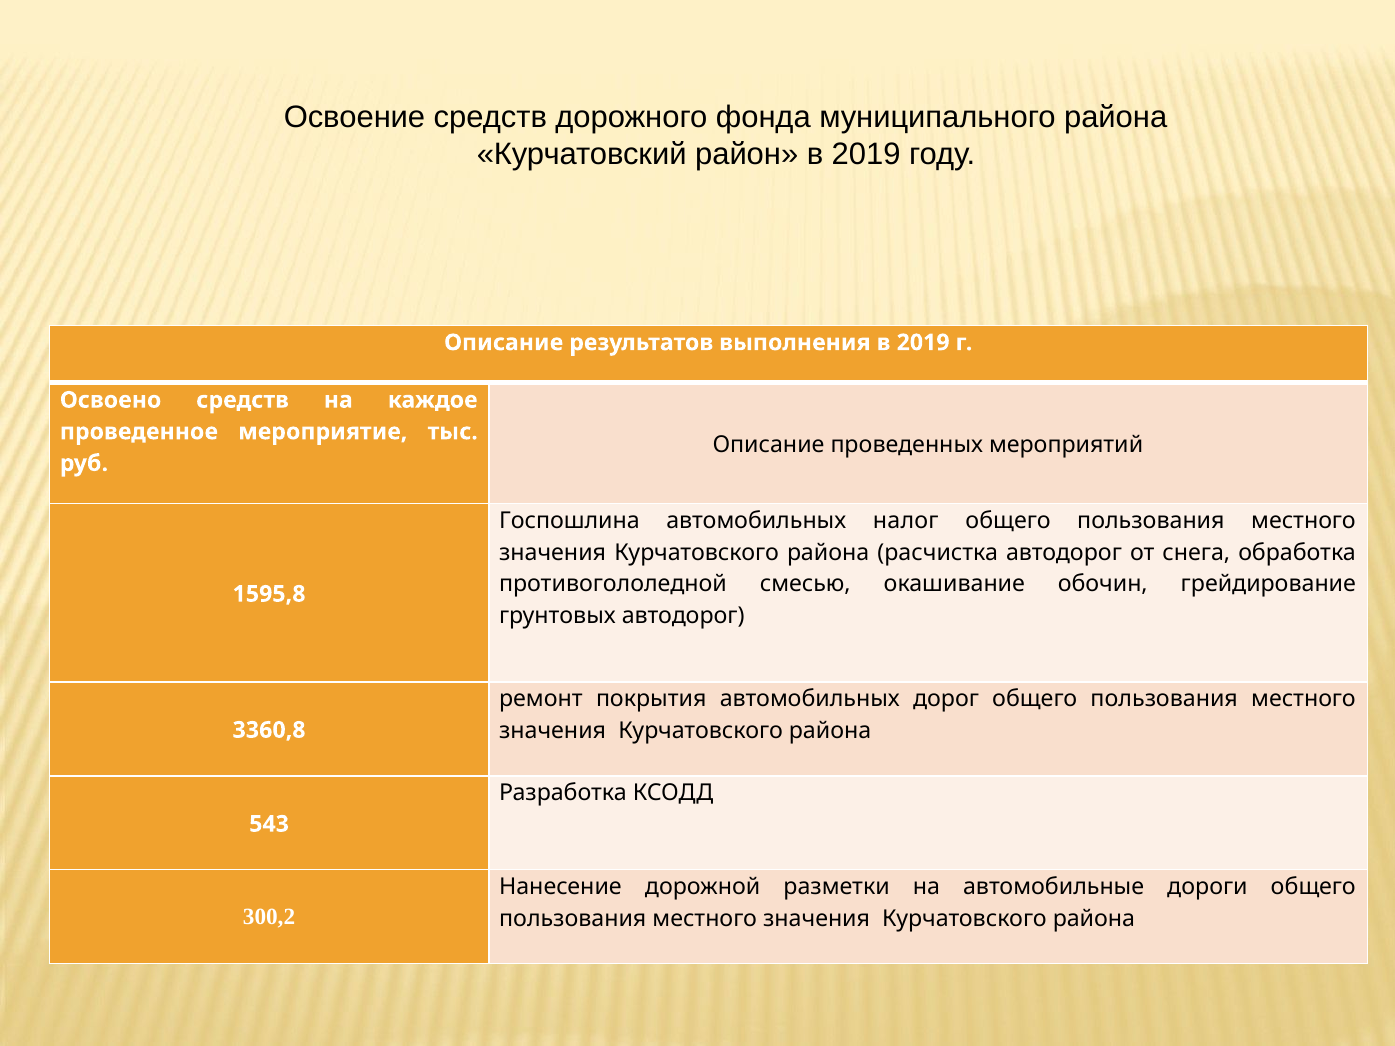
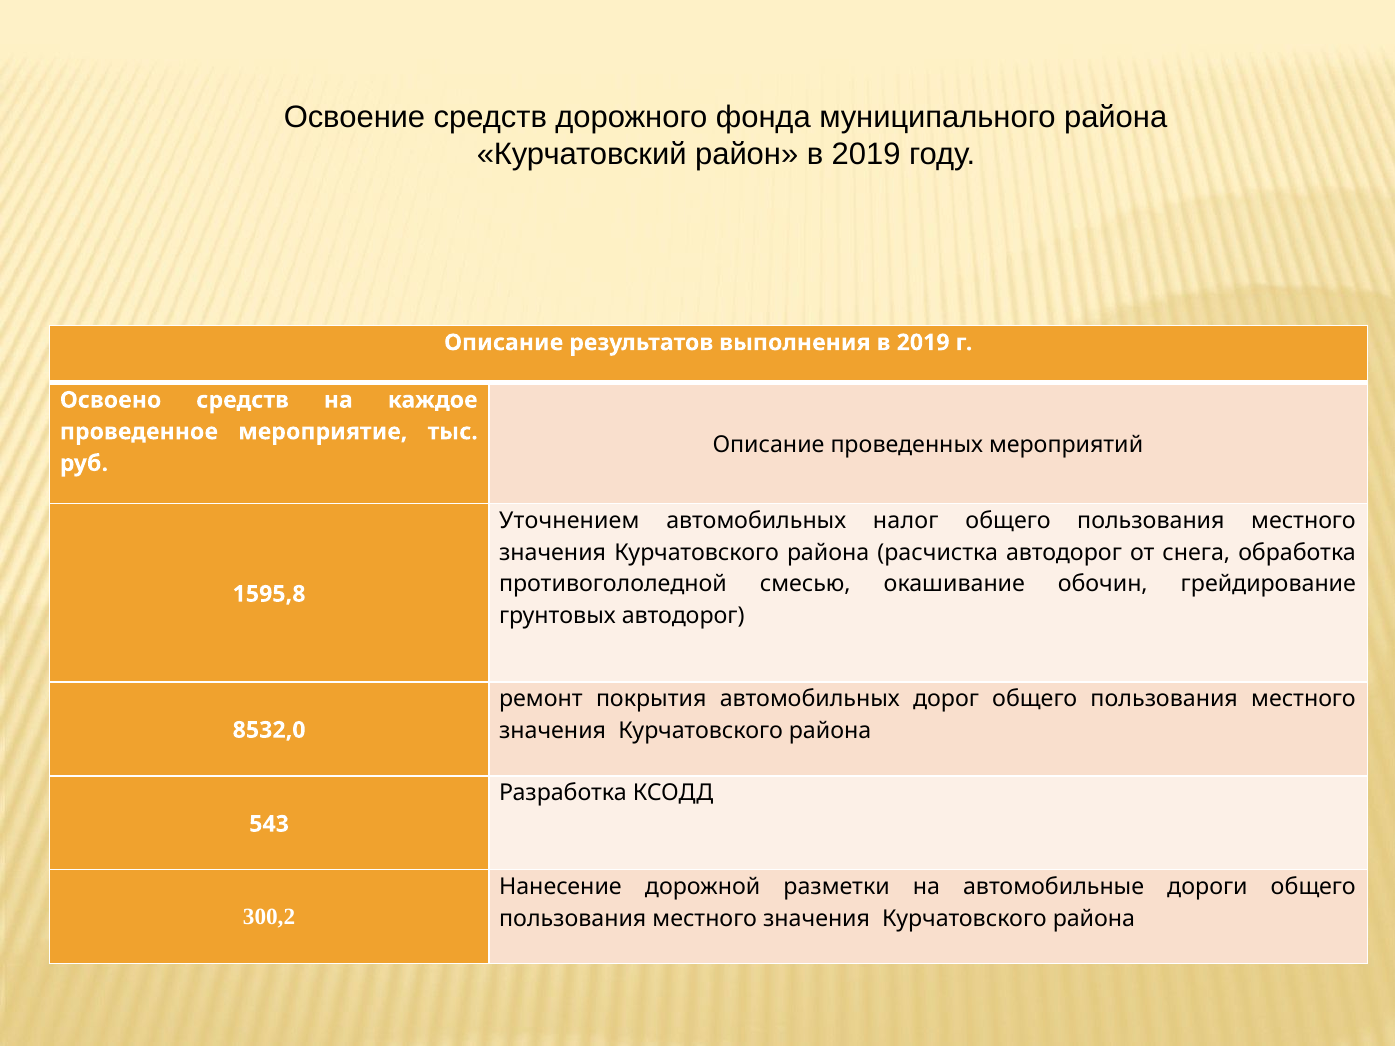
Госпошлина: Госпошлина -> Уточнением (569, 521)
3360,8: 3360,8 -> 8532,0 (269, 730)
